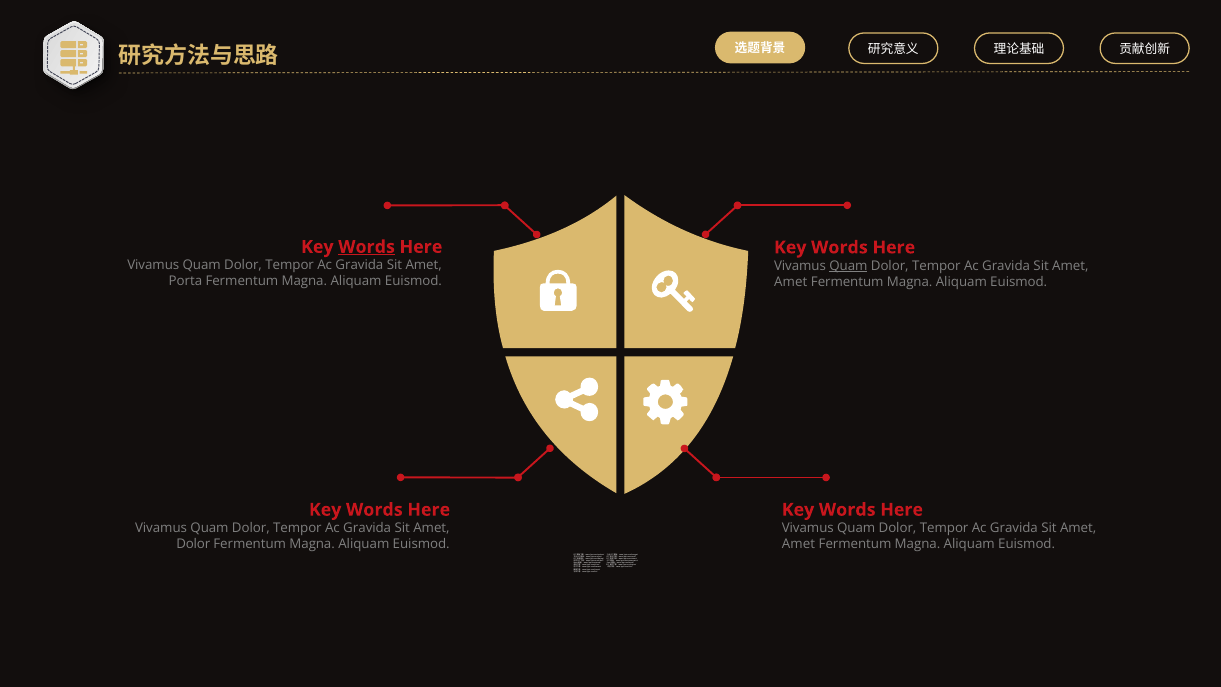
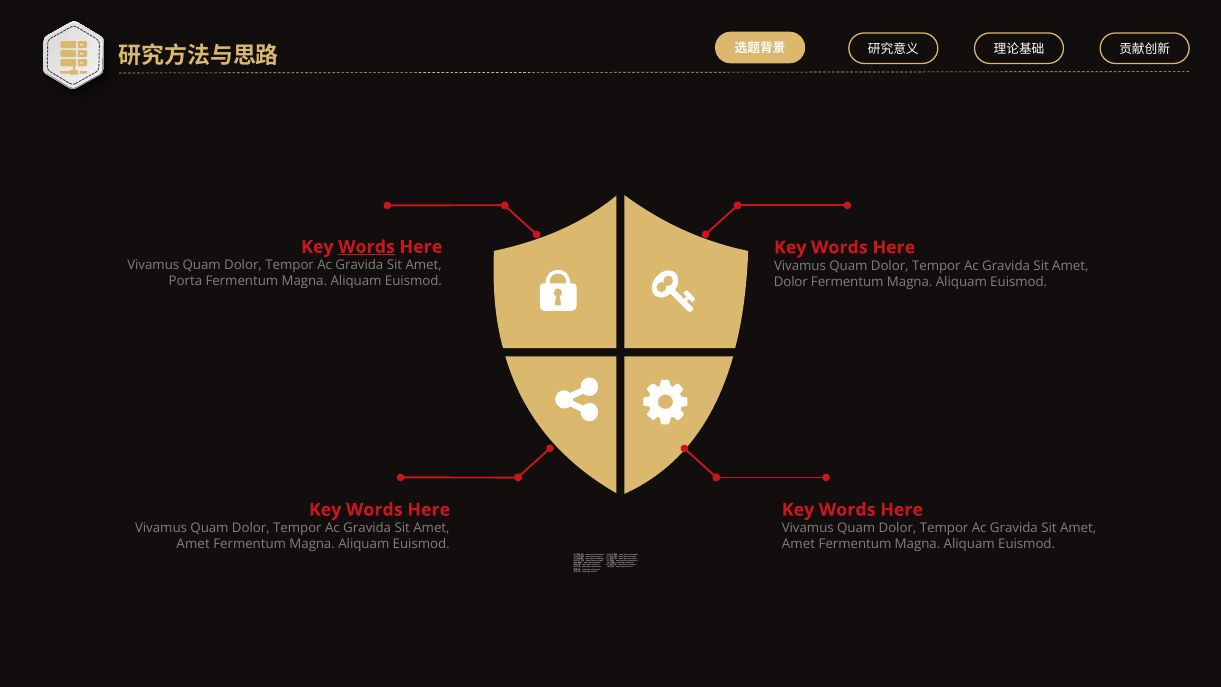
Quam underline: present -> none (848, 266)
Amet: Amet -> Dolor (791, 282)
Dolor: Dolor -> Amet (193, 544)
